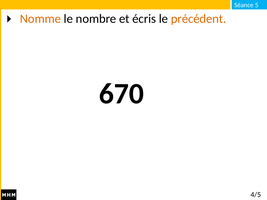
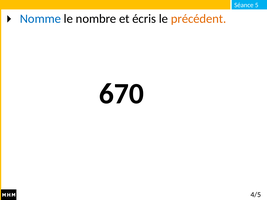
Nomme colour: orange -> blue (40, 19)
